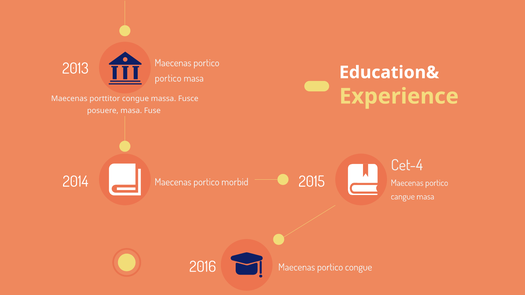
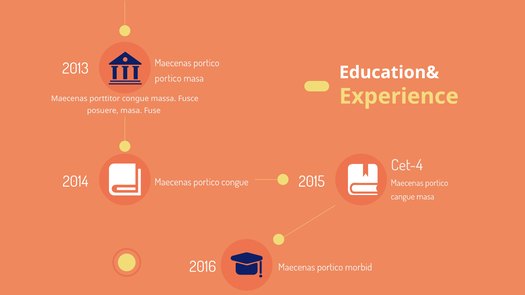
portico morbid: morbid -> congue (235, 182)
portico congue: congue -> morbid (359, 268)
